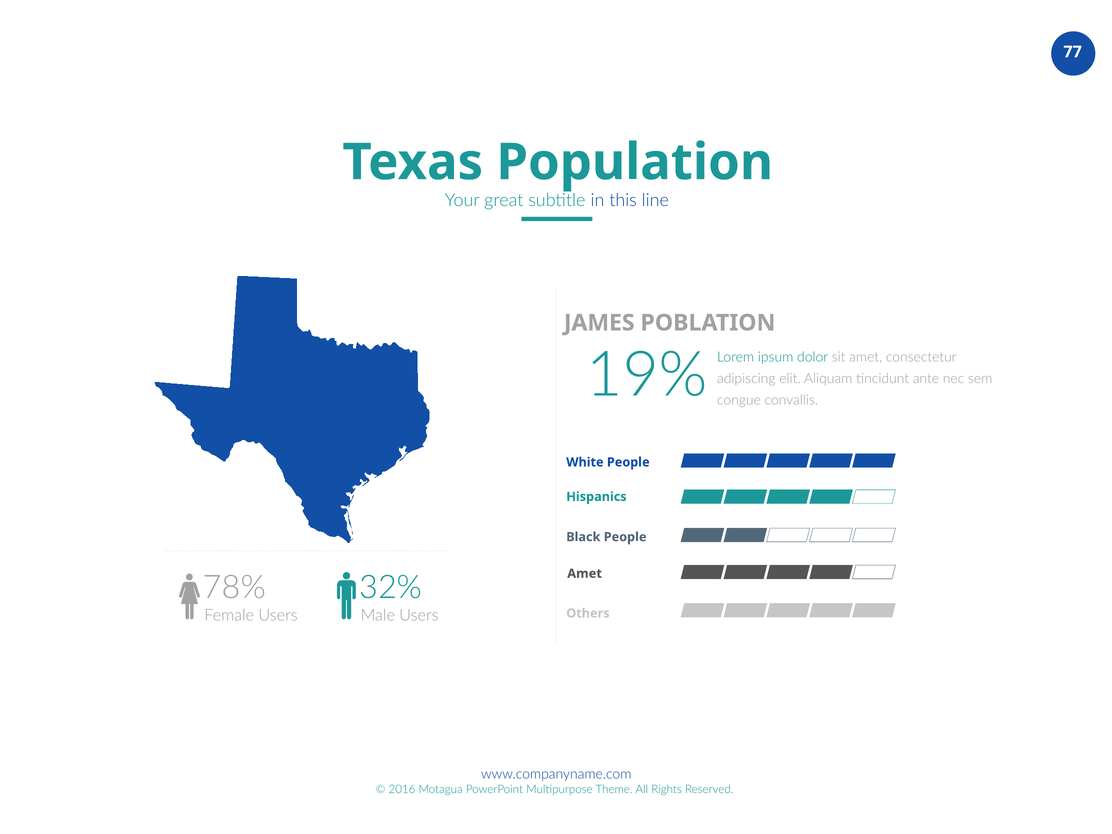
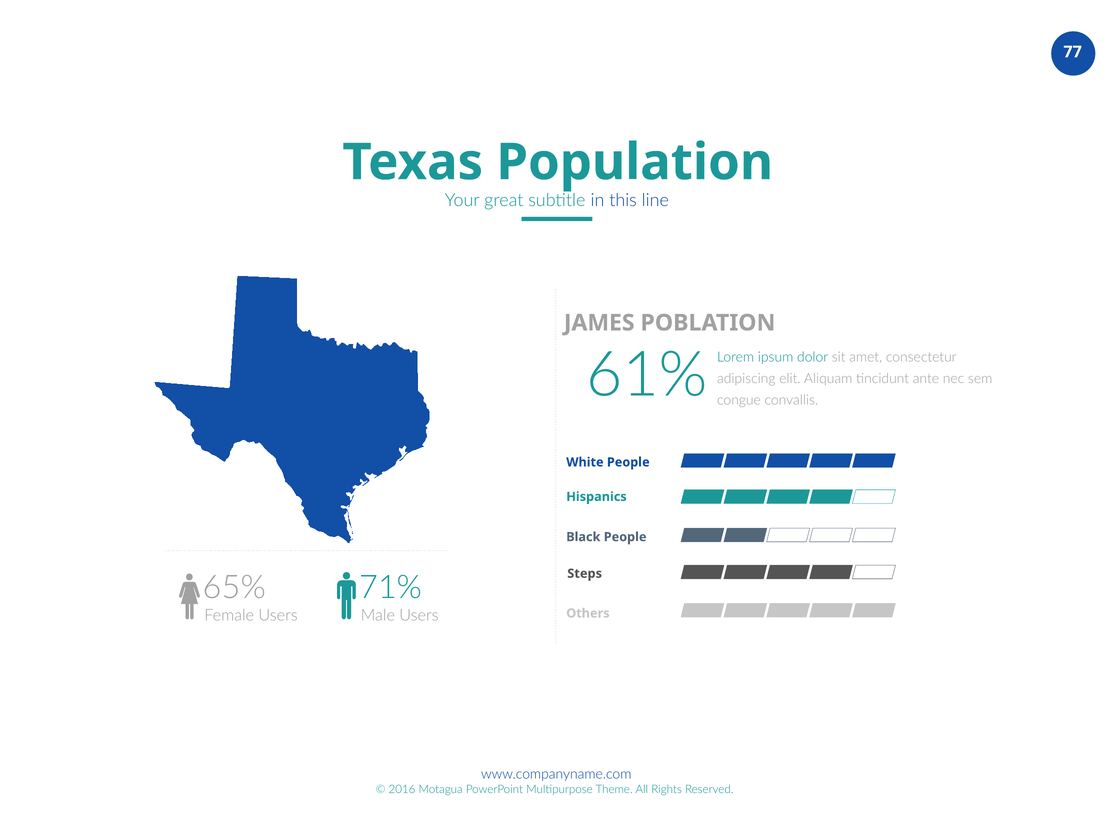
19%: 19% -> 61% (647, 375)
Amet: Amet -> Steps (585, 574)
78%: 78% -> 65% (234, 587)
32%: 32% -> 71% (391, 587)
